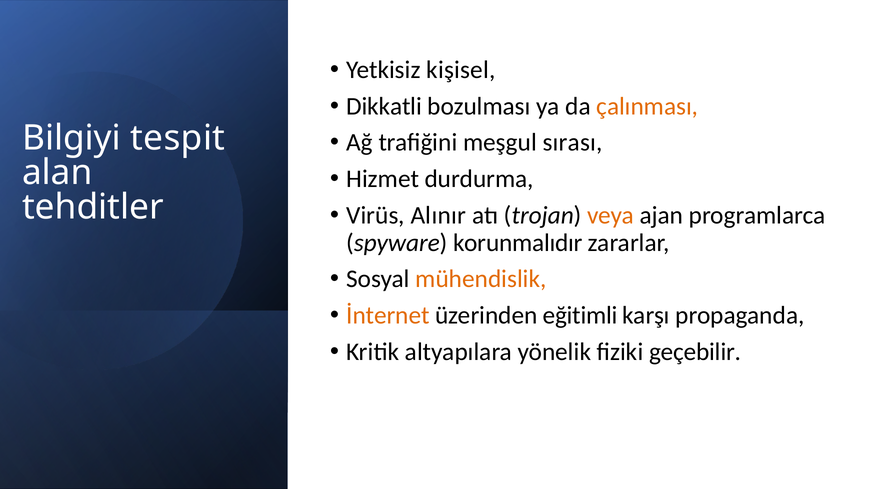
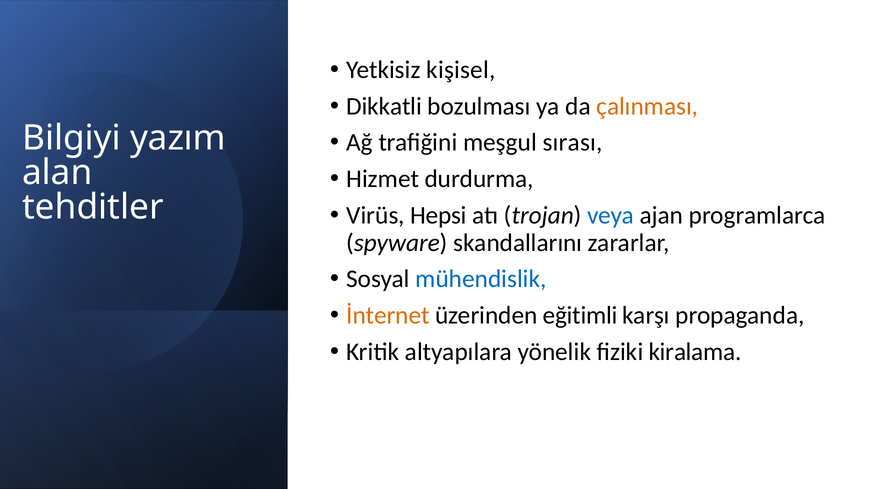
tespit: tespit -> yazım (178, 138)
Alınır: Alınır -> Hepsi (439, 215)
veya colour: orange -> blue (611, 215)
korunmalıdır: korunmalıdır -> skandallarını (518, 243)
mühendislik colour: orange -> blue (481, 279)
geçebilir: geçebilir -> kiralama (695, 352)
